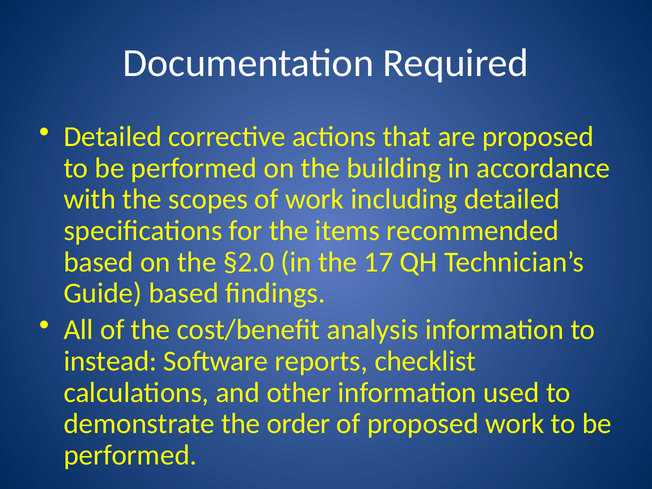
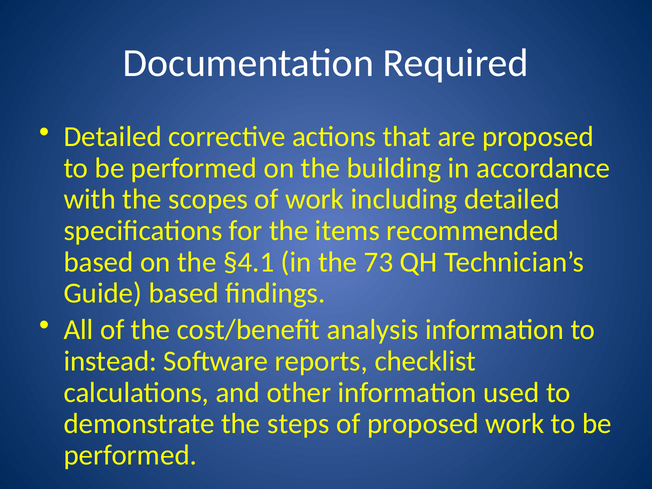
§2.0: §2.0 -> §4.1 (249, 262)
17: 17 -> 73 (379, 262)
order: order -> steps (298, 424)
